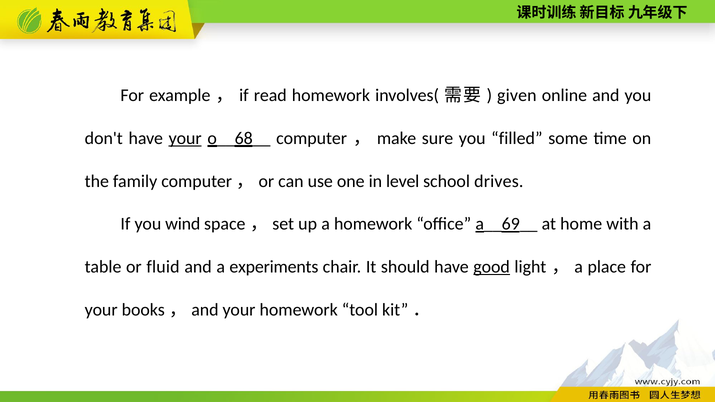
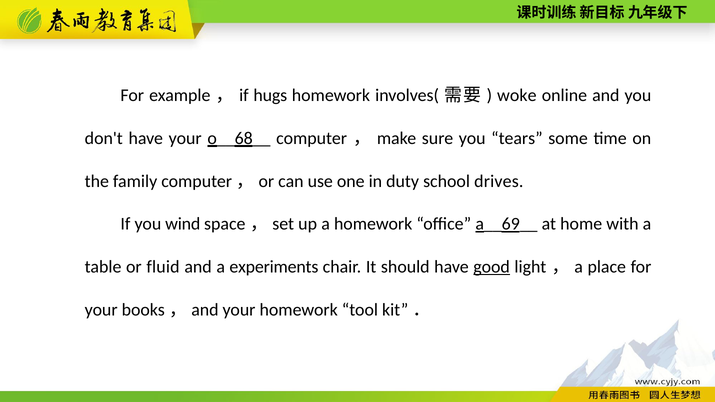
read: read -> hugs (270, 95)
given: given -> woke (517, 95)
your underline: present -> none (185, 138)
filled: filled -> tears (517, 138)
level: level -> duty (403, 181)
